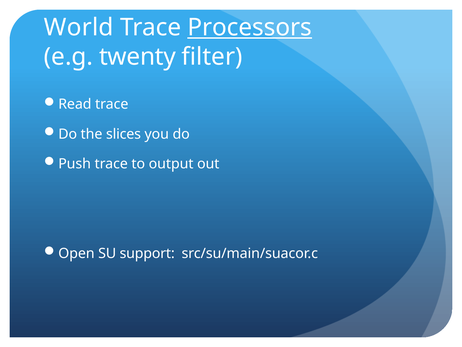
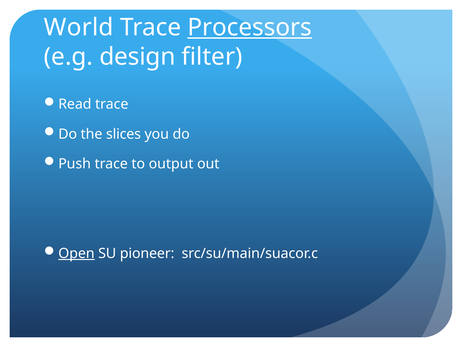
twenty: twenty -> design (137, 57)
Open underline: none -> present (76, 253)
support: support -> pioneer (147, 253)
